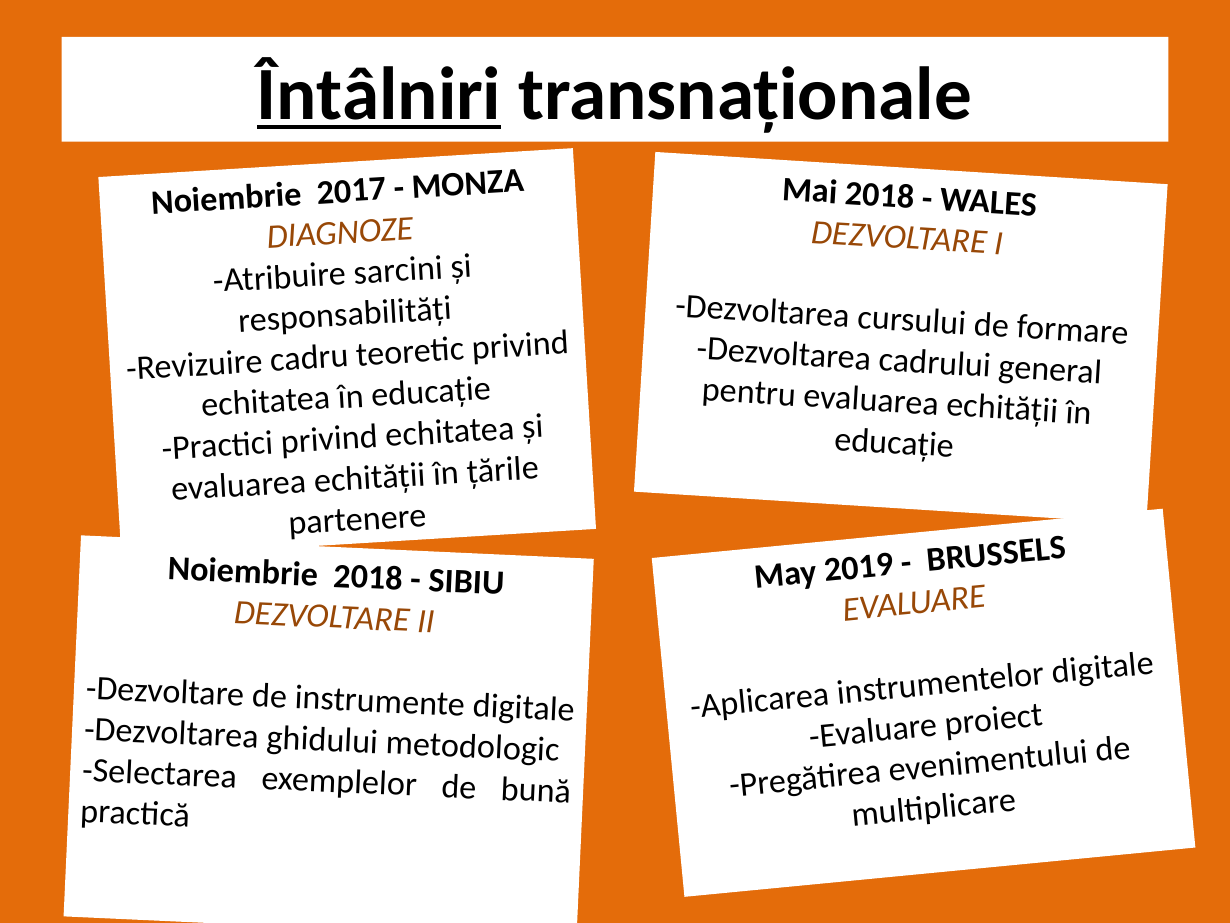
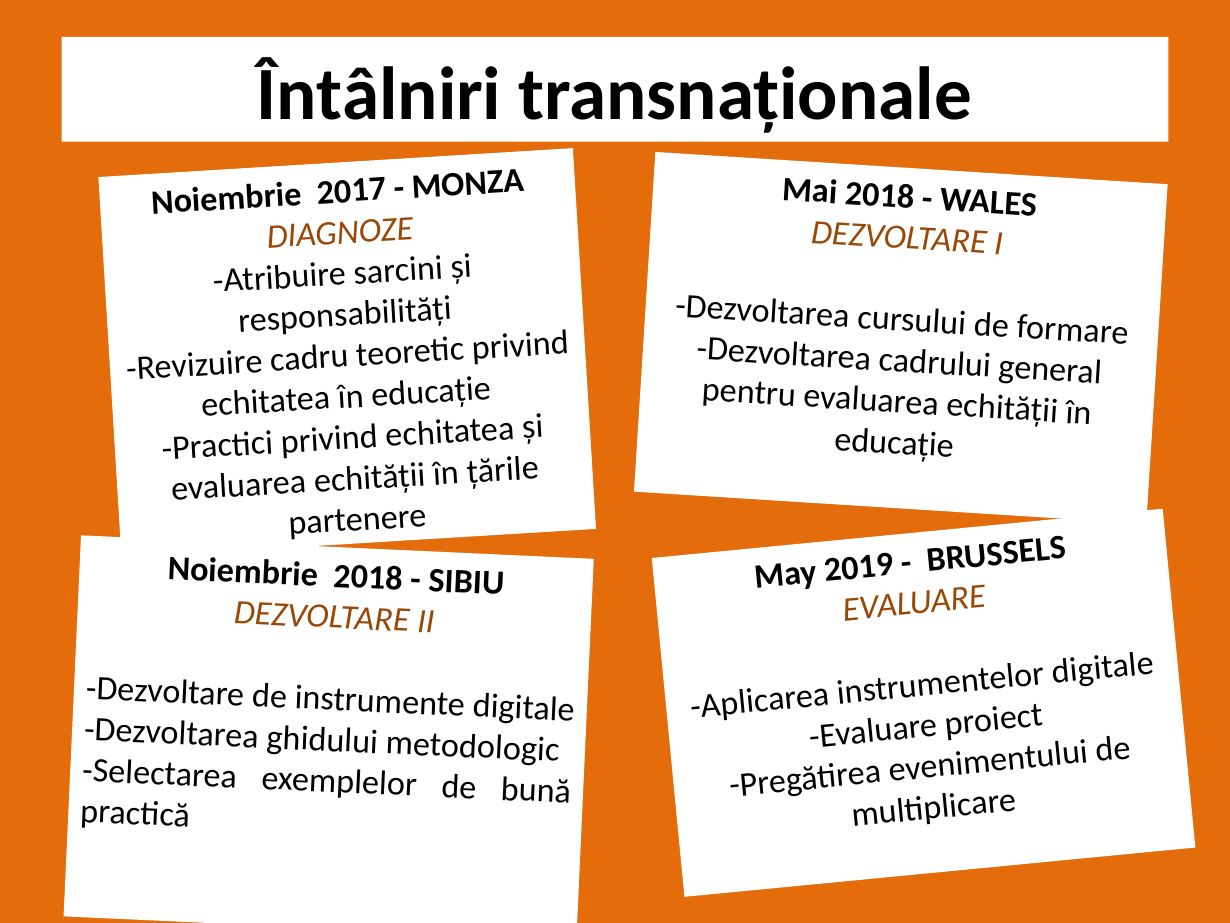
Întâlniri underline: present -> none (379, 95)
